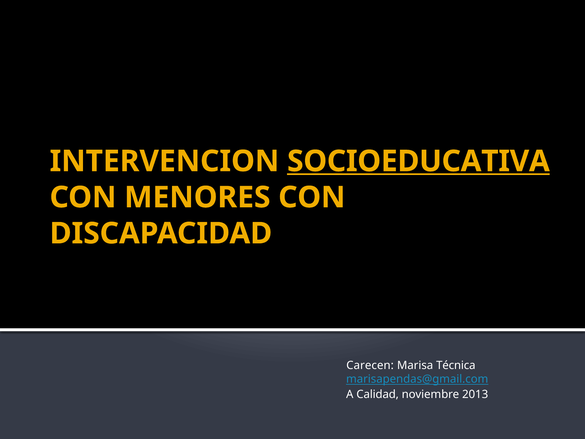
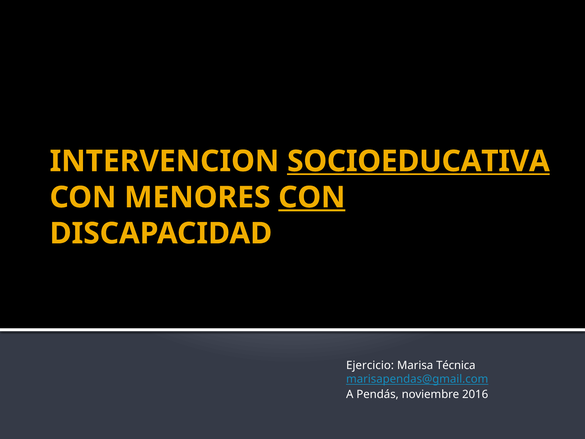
CON underline: none -> present (312, 197)
Carecen: Carecen -> Ejercicio (370, 365)
Calidad: Calidad -> Pendás (378, 394)
2013: 2013 -> 2016 (475, 394)
